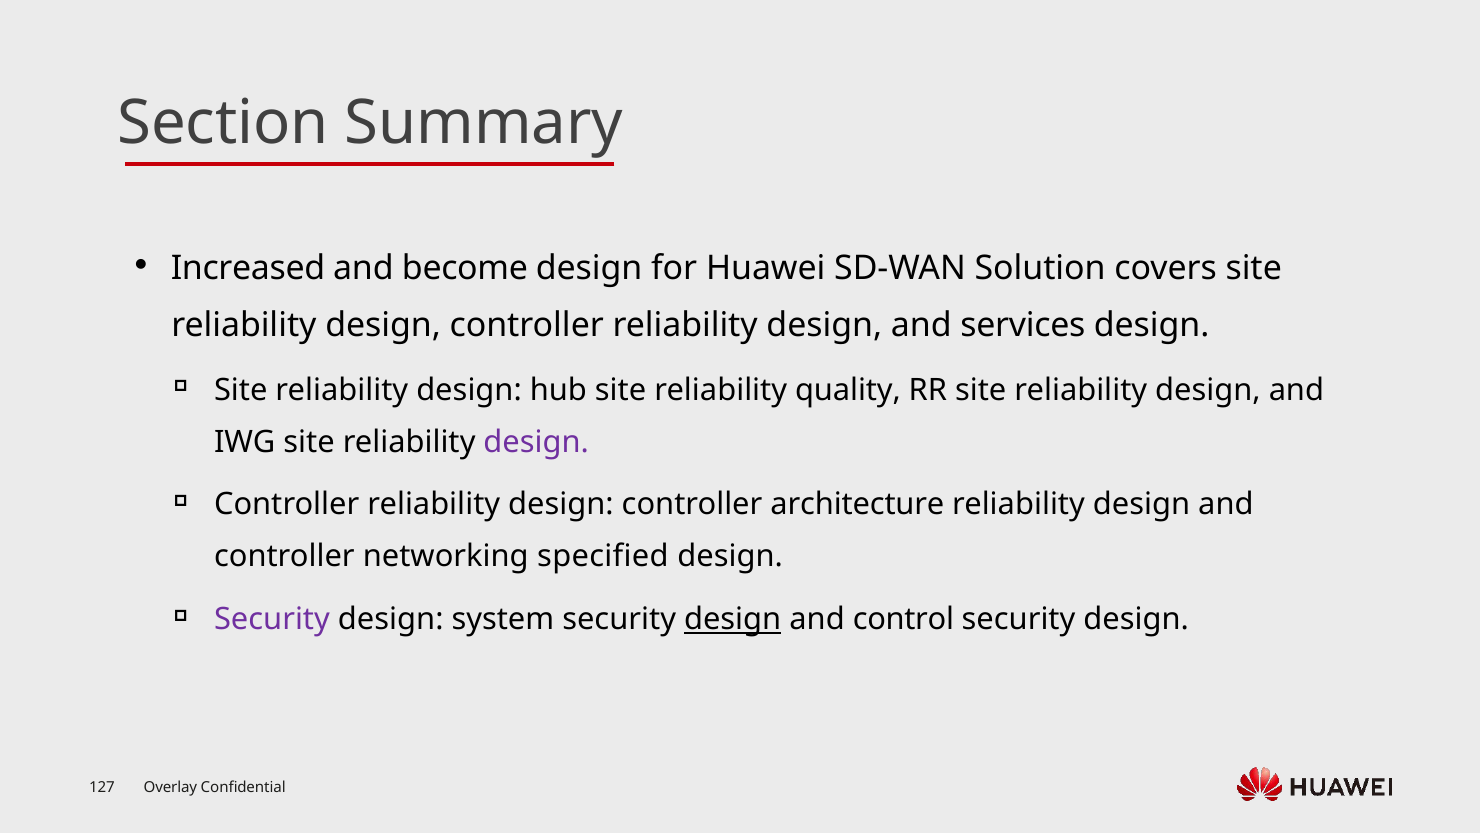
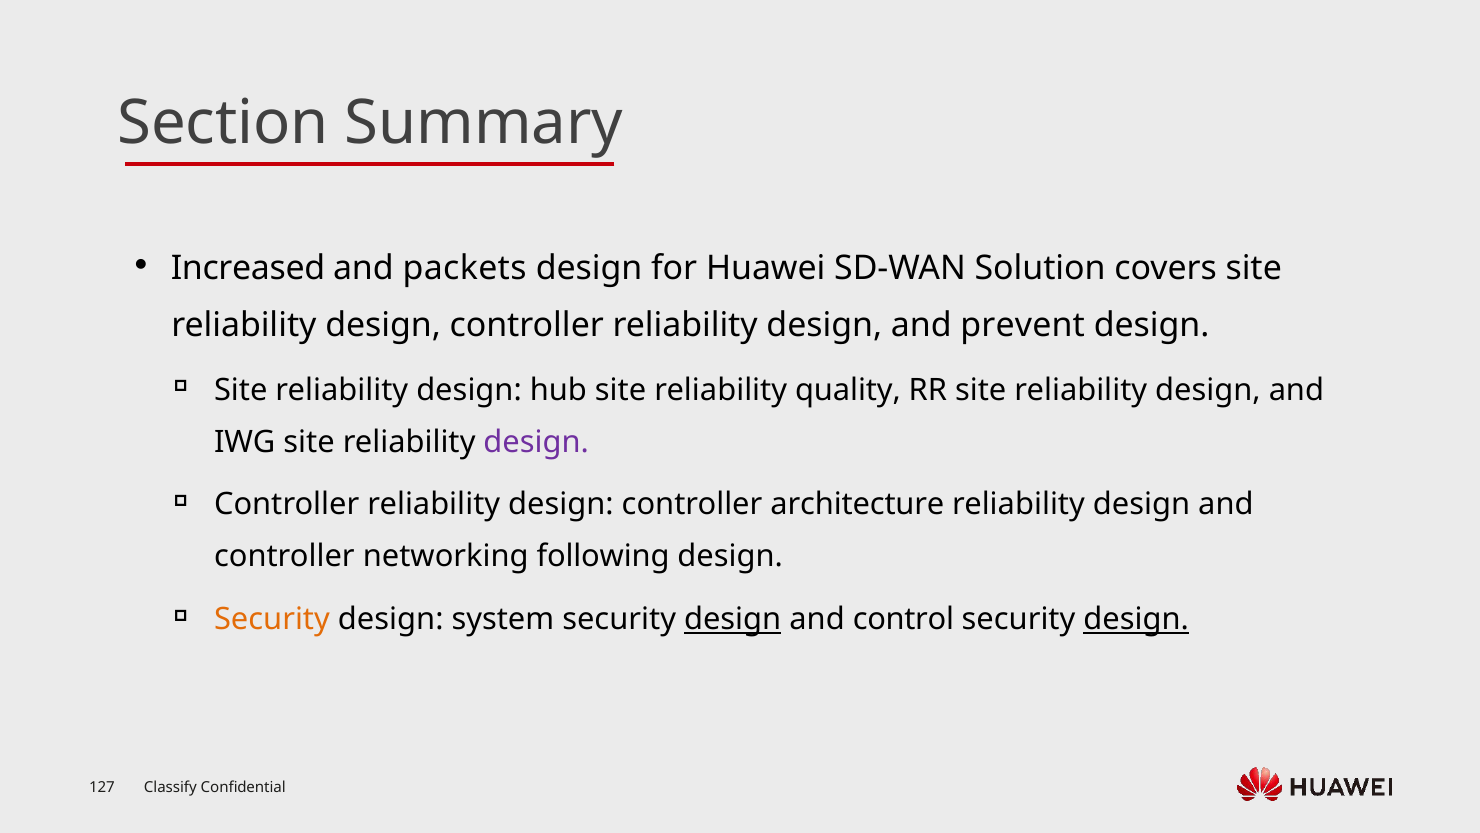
become: become -> packets (465, 268)
services: services -> prevent (1023, 325)
specified: specified -> following (603, 556)
Security colour: purple -> orange (272, 619)
design underline: none -> present (1136, 619)
Overlay: Overlay -> Classify (170, 787)
